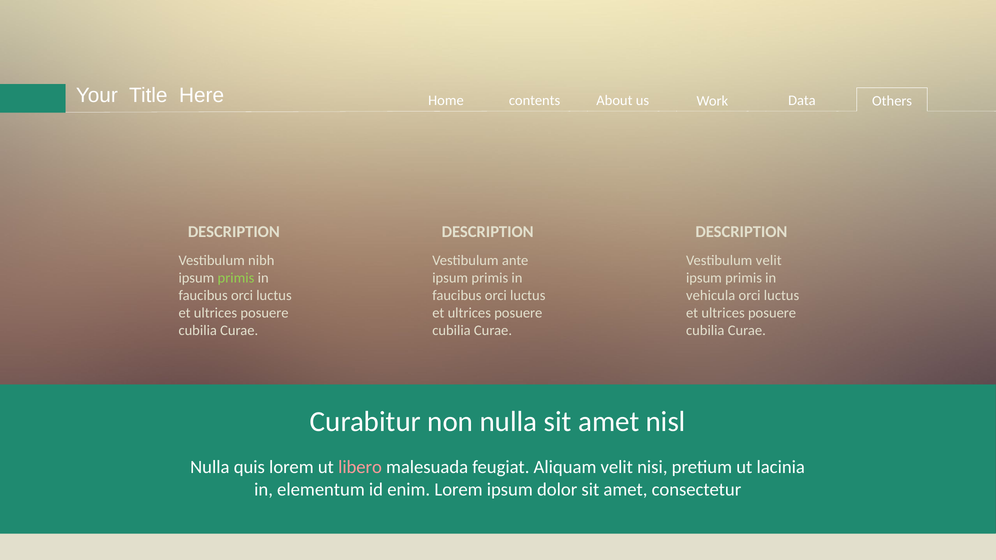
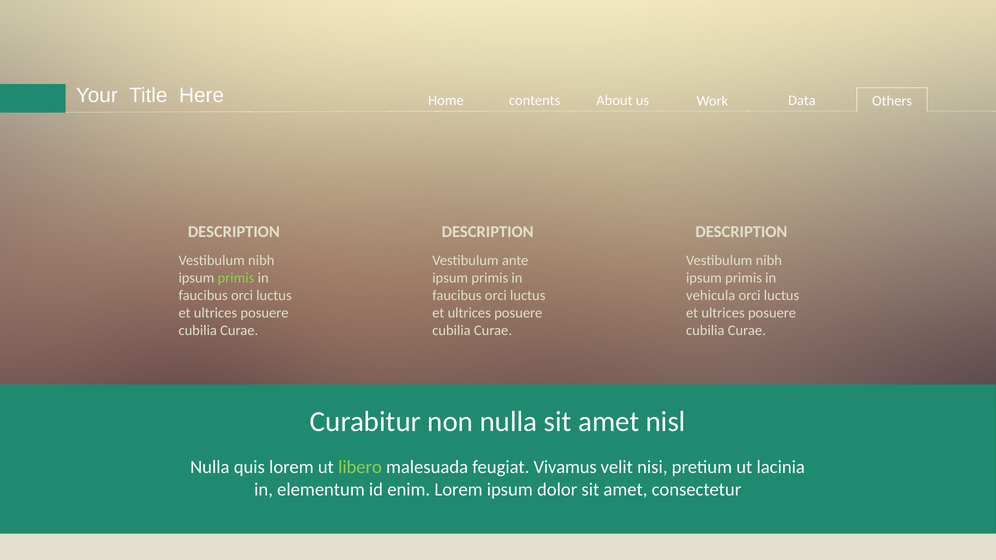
velit: velit -> nibh (769, 261)
libero colour: pink -> light green (360, 467)
Aliquam: Aliquam -> Vivamus (565, 467)
